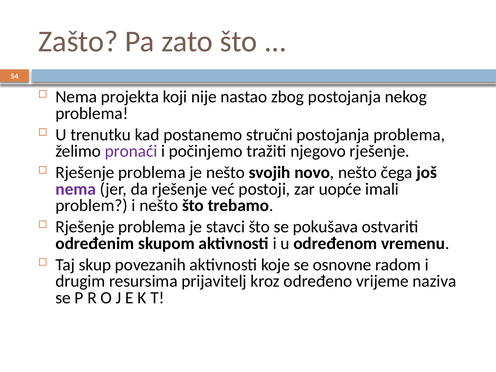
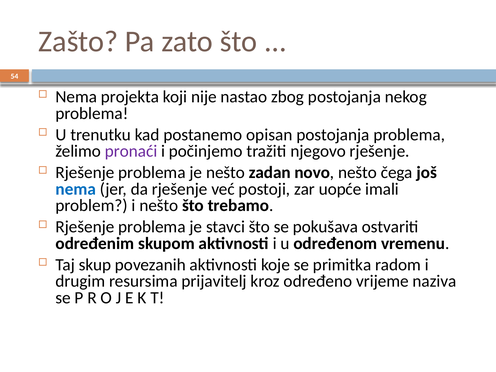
stručni: stručni -> opisan (269, 135)
svojih: svojih -> zadan (270, 173)
nema colour: purple -> blue (76, 189)
osnovne: osnovne -> primitka (342, 265)
